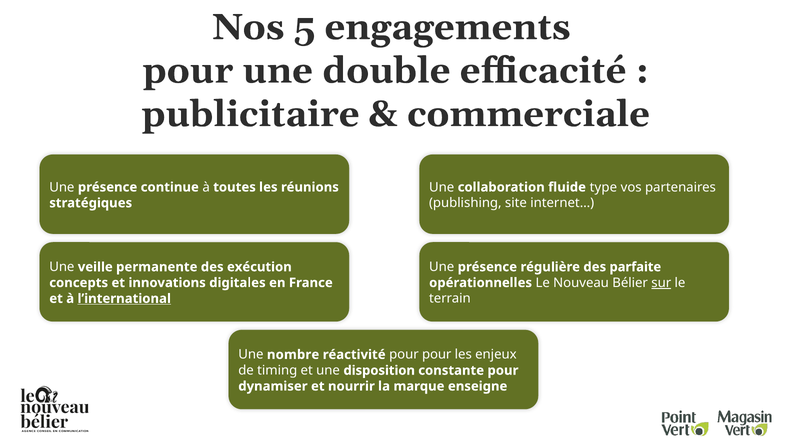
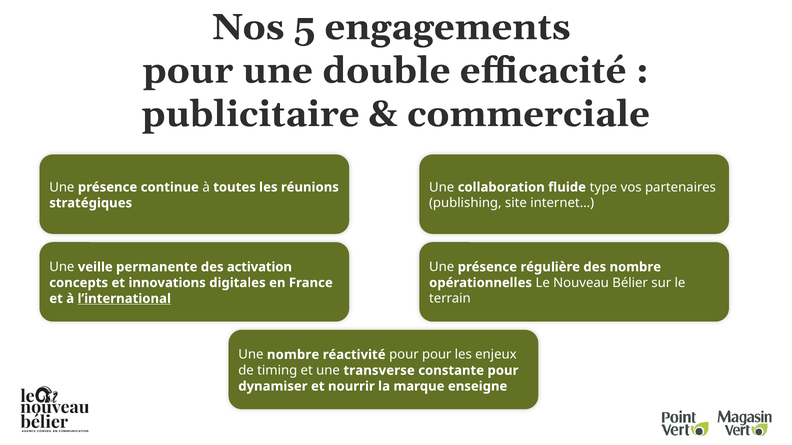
exécution: exécution -> activation (259, 267)
des parfaite: parfaite -> nombre (635, 267)
sur underline: present -> none (661, 283)
disposition: disposition -> transverse (379, 371)
